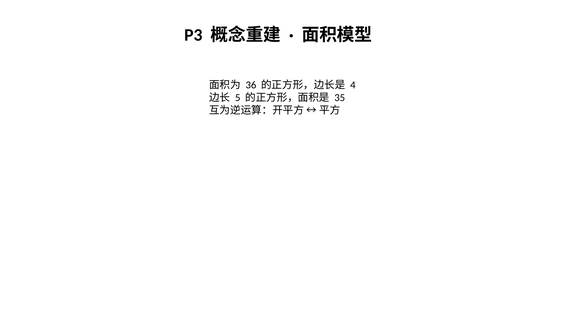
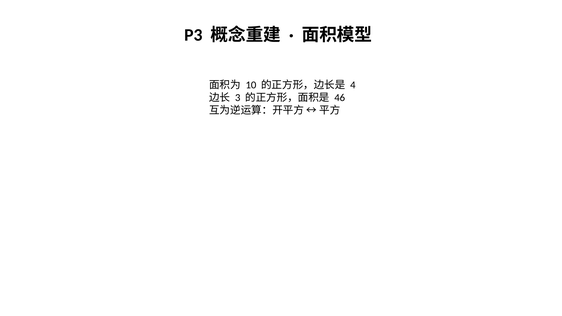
36: 36 -> 10 (251, 85)
5: 5 -> 3 (238, 98)
35: 35 -> 46 (340, 98)
